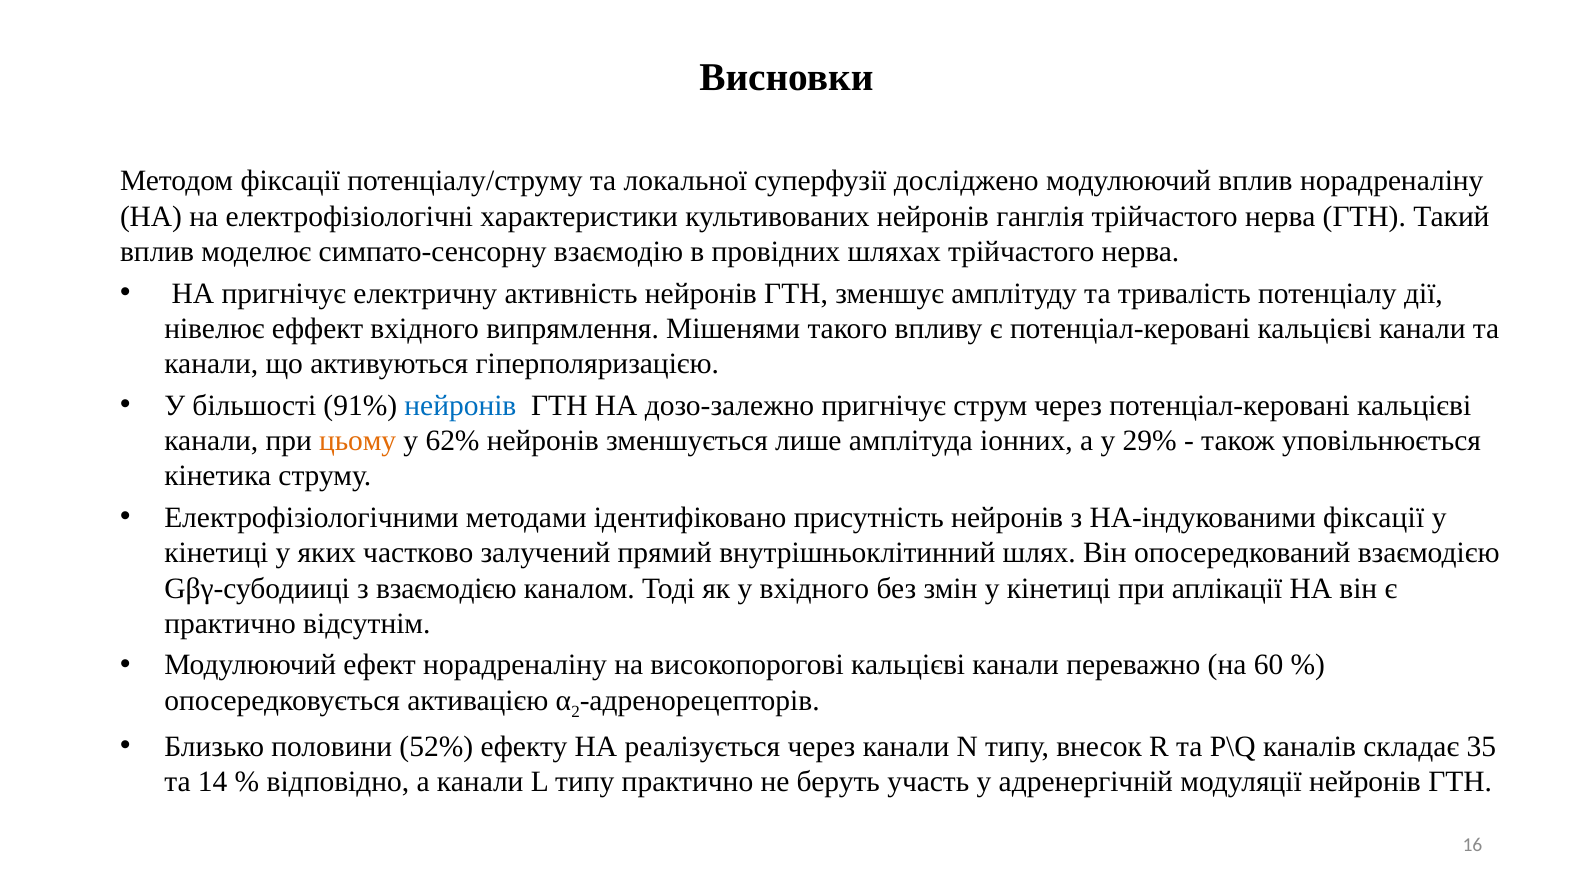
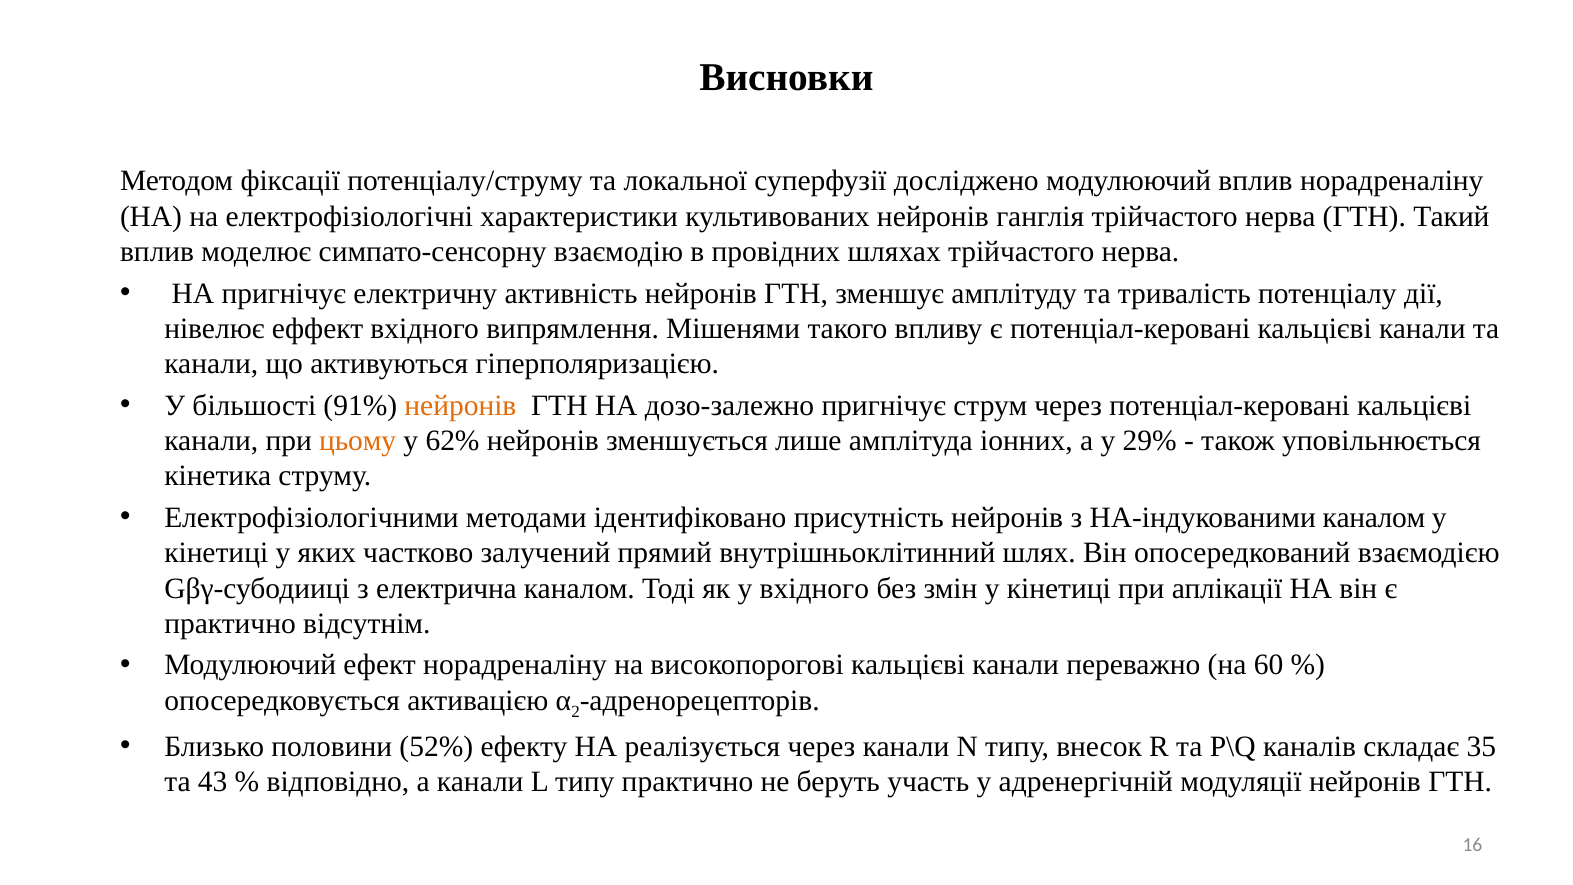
нейронів colour: blue -> orange (460, 405)
НА-індукованими фіксації: фіксації -> каналом (1374, 517)
з взаємодією: взаємодією -> електрична (446, 588)
14: 14 -> 43 (213, 782)
